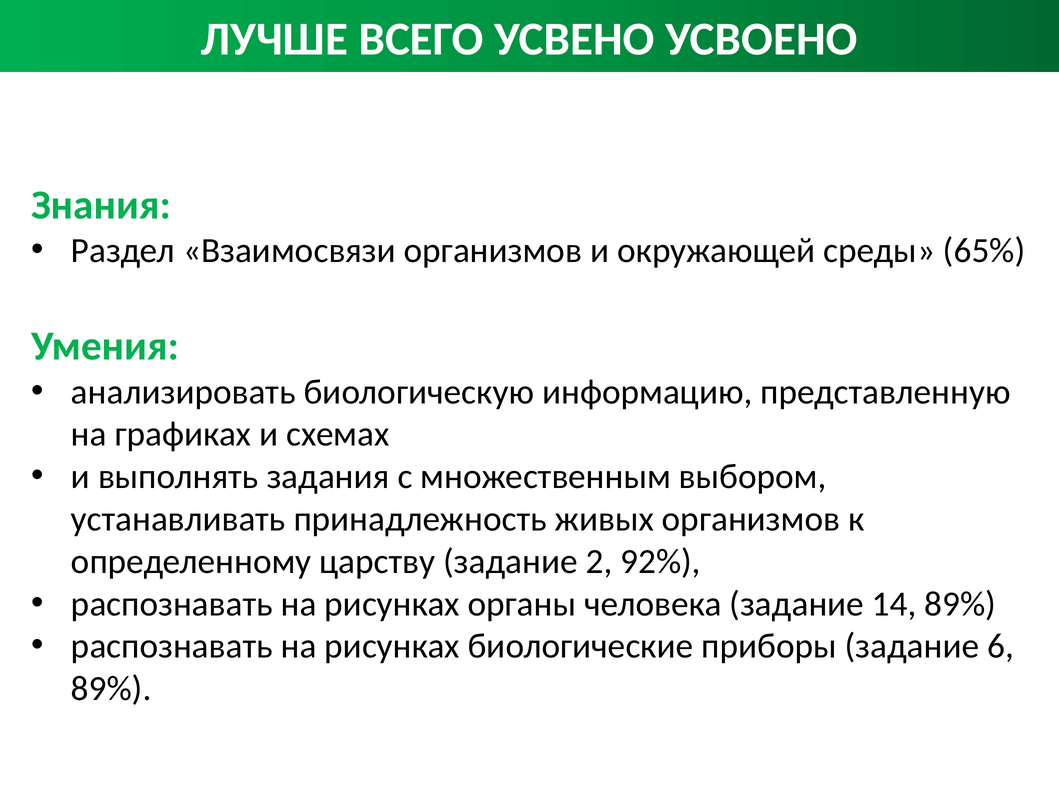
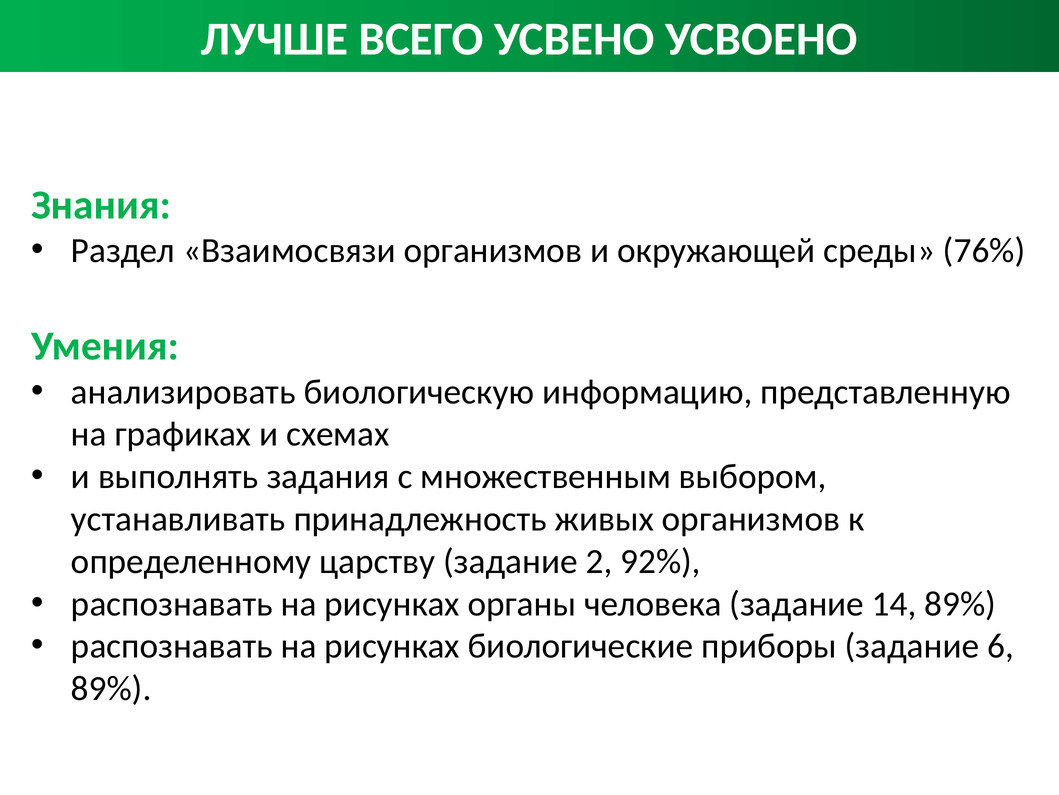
65%: 65% -> 76% (984, 250)
